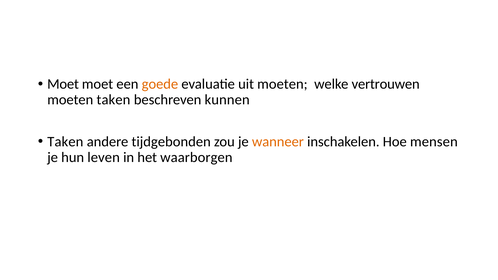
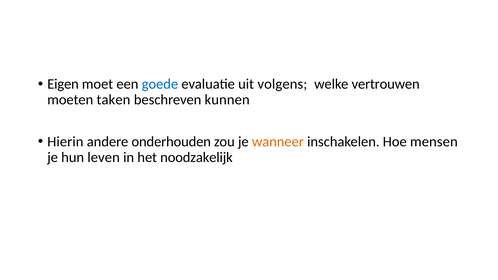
Moet: Moet -> Eigen (63, 84)
goede colour: orange -> blue (160, 84)
uit moeten: moeten -> volgens (282, 84)
Taken: Taken -> Hierin (65, 142)
tijdgebonden: tijdgebonden -> onderhouden (171, 142)
waarborgen: waarborgen -> noodzakelijk (196, 157)
